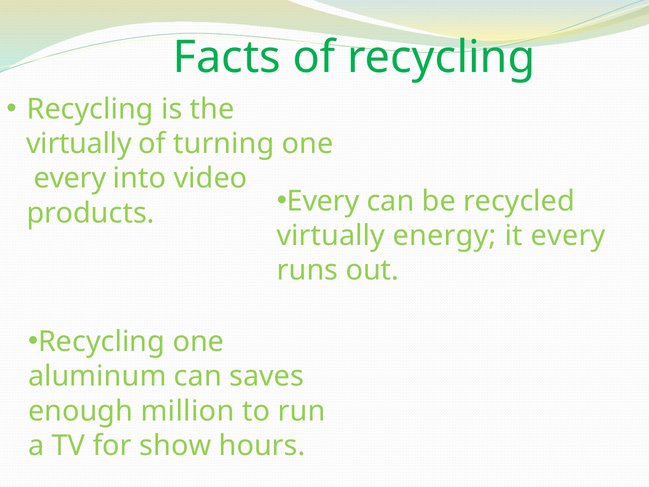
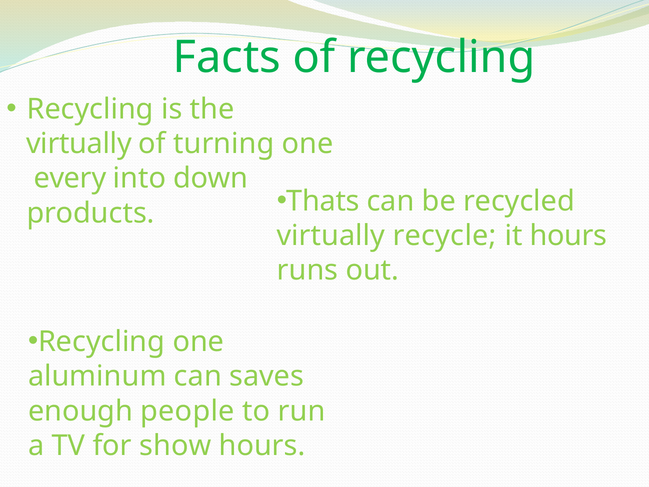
video: video -> down (211, 178)
Every: Every -> Thats (323, 201)
energy: energy -> recycle (445, 236)
it every: every -> hours (568, 236)
million: million -> people (188, 411)
